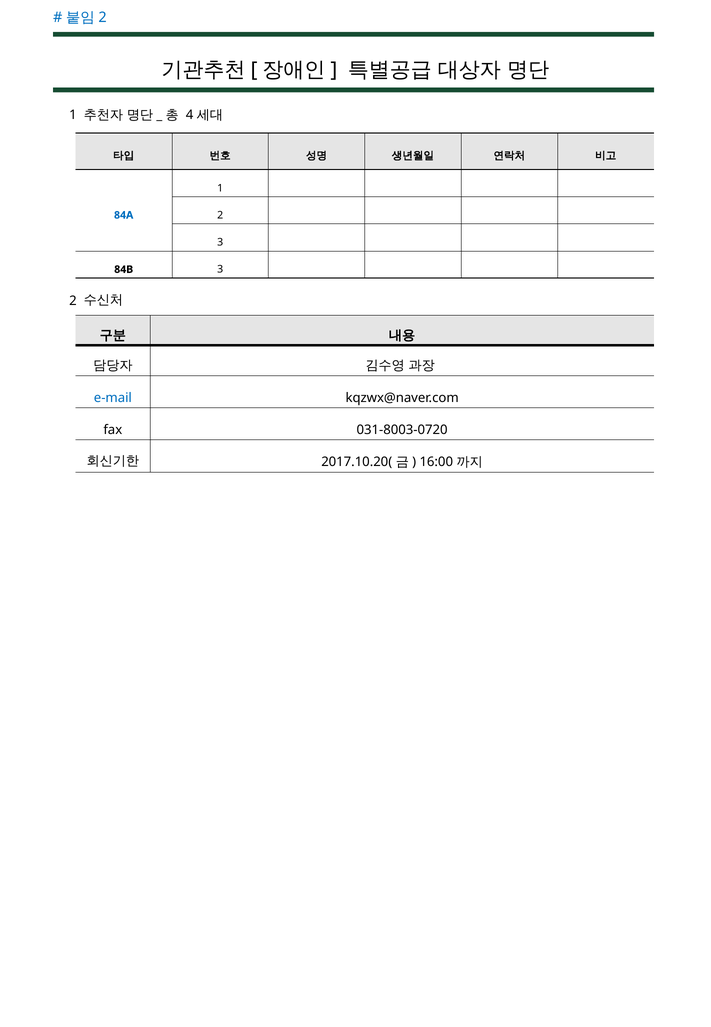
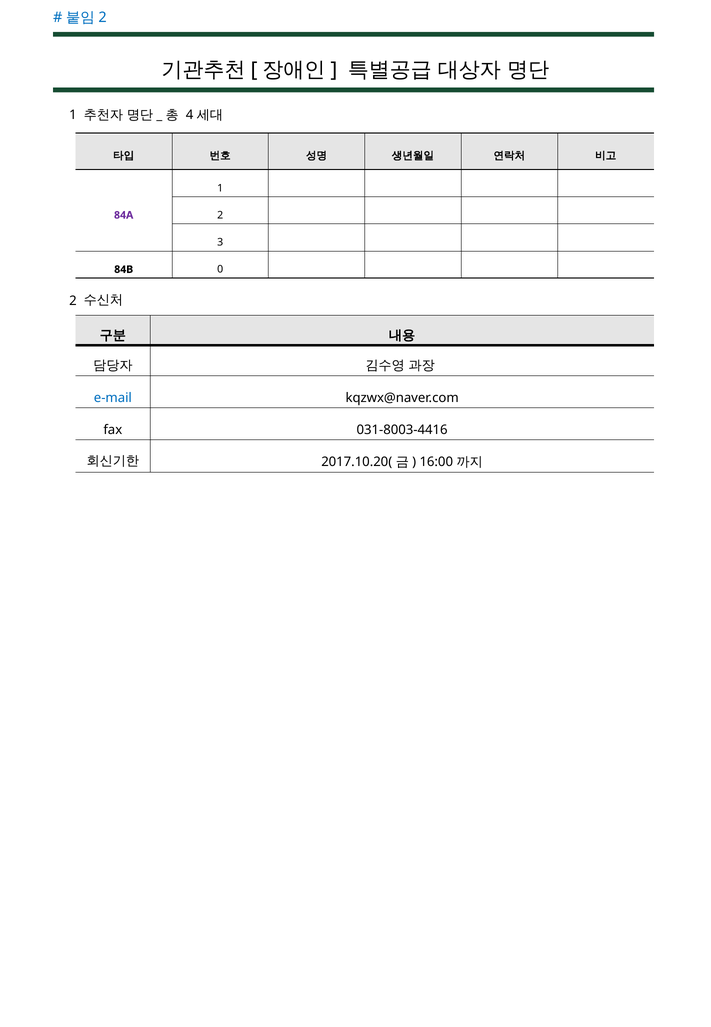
84A colour: blue -> purple (124, 215)
84B 3: 3 -> 0 (220, 269)
031-8003-0720: 031-8003-0720 -> 031-8003-4416 (402, 430)
